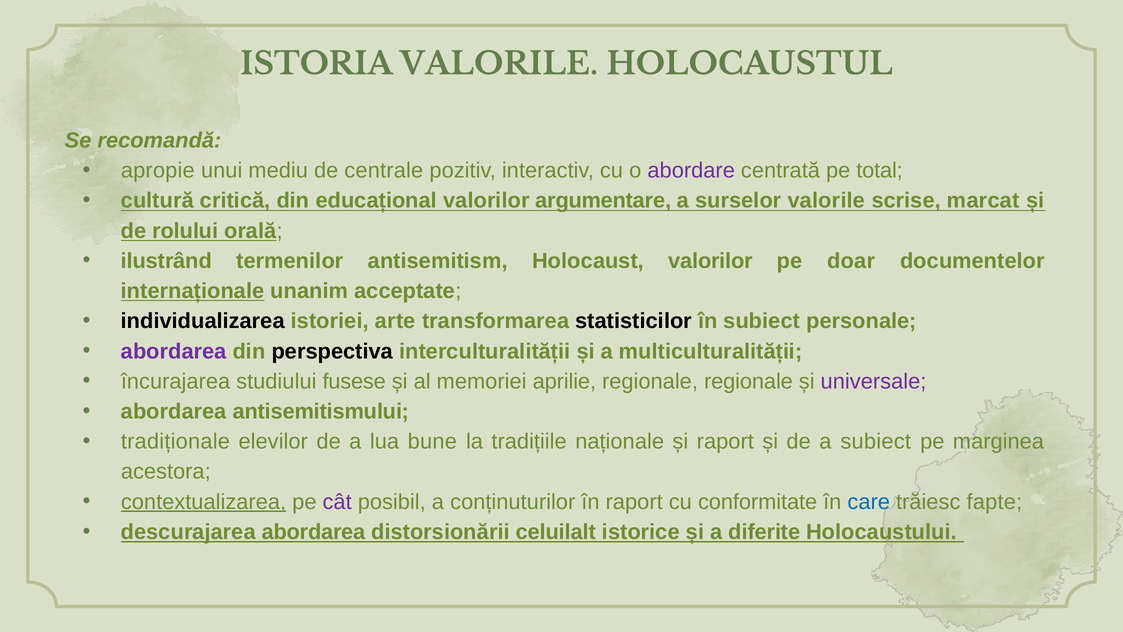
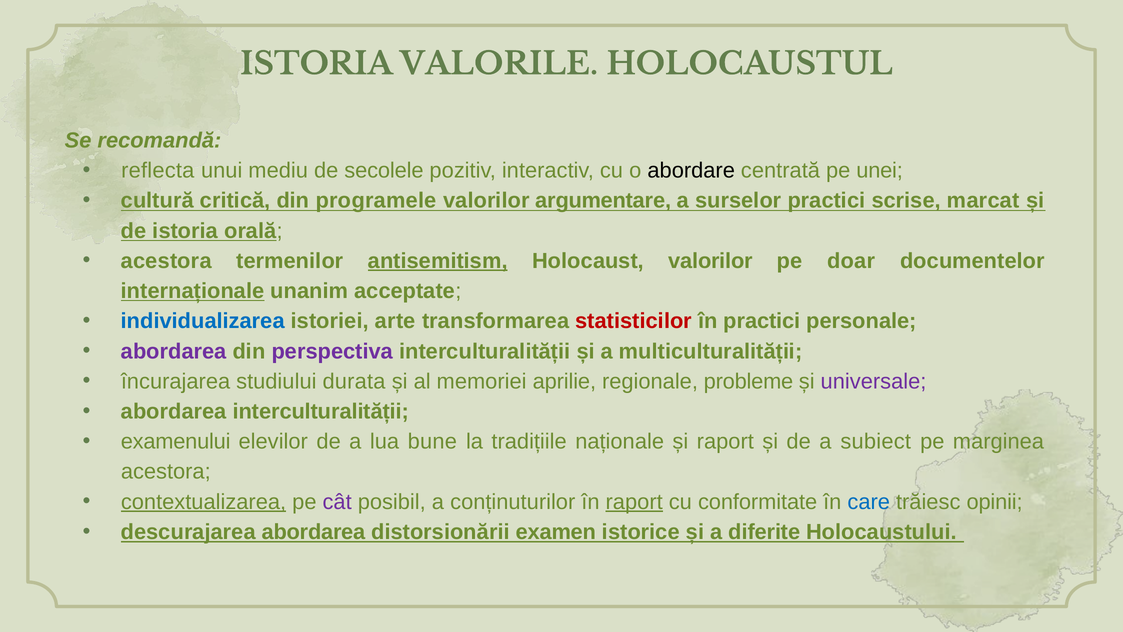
apropie: apropie -> reflecta (158, 170)
centrale: centrale -> secolele (384, 170)
abordare colour: purple -> black (691, 170)
total: total -> unei (880, 170)
educațional: educațional -> programele (376, 201)
surselor valorile: valorile -> practici (826, 201)
de rolului: rolului -> istoria (185, 231)
ilustrând: ilustrând -> acestora (166, 261)
antisemitism underline: none -> present (438, 261)
individualizarea colour: black -> blue (203, 321)
statisticilor colour: black -> red (634, 321)
în subiect: subiect -> practici (762, 321)
perspectiva colour: black -> purple (332, 351)
fusese: fusese -> durata (354, 381)
regionale regionale: regionale -> probleme (748, 381)
abordarea antisemitismului: antisemitismului -> interculturalității (321, 411)
tradiționale: tradiționale -> examenului (176, 441)
raport underline: none -> present (634, 502)
fapte: fapte -> opinii (995, 502)
celuilalt: celuilalt -> examen (556, 532)
